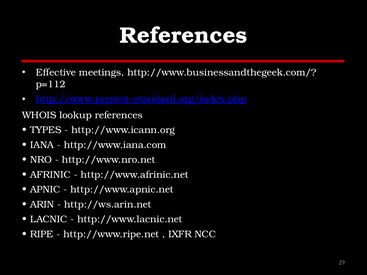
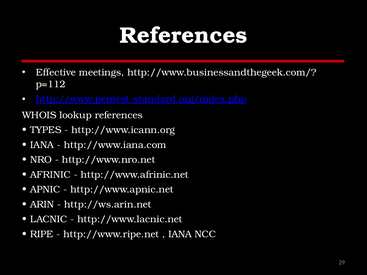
IXFR: IXFR -> IANA (180, 234)
